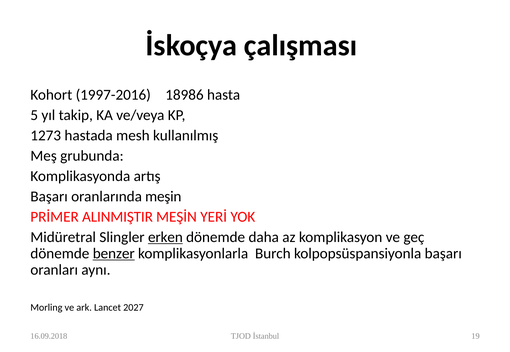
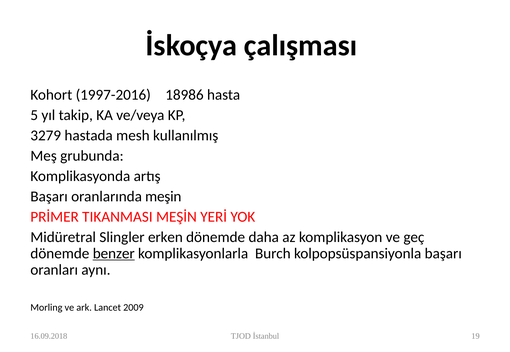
1273: 1273 -> 3279 (46, 135)
ALINMIŞTIR: ALINMIŞTIR -> TIKANMASI (117, 217)
erken underline: present -> none (165, 237)
2027: 2027 -> 2009 (133, 307)
